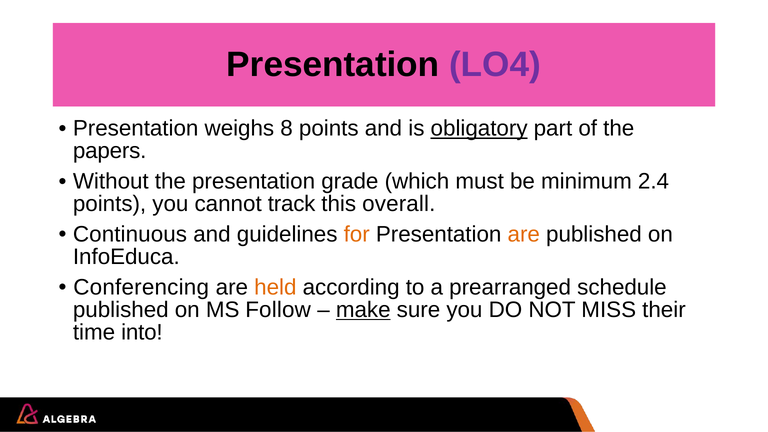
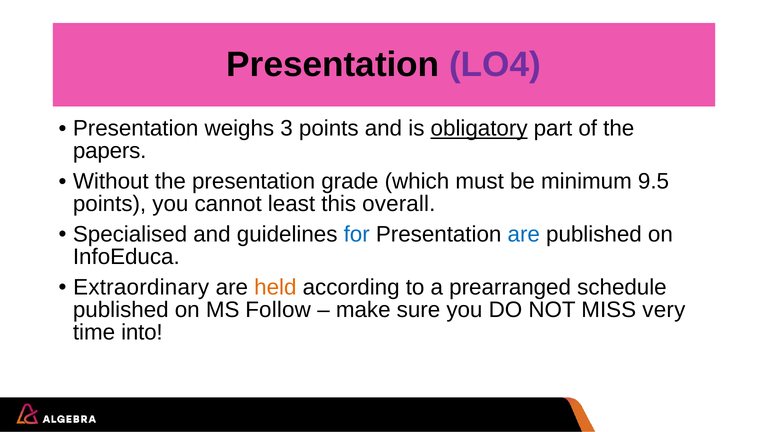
8: 8 -> 3 (287, 128)
2.4: 2.4 -> 9.5 (654, 181)
track: track -> least (292, 204)
Continuous: Continuous -> Specialised (130, 234)
for colour: orange -> blue (357, 234)
are colour: orange -> blue (524, 234)
Conferencing: Conferencing -> Extraordinary (141, 287)
make underline: present -> none (363, 310)
their: their -> very (664, 310)
